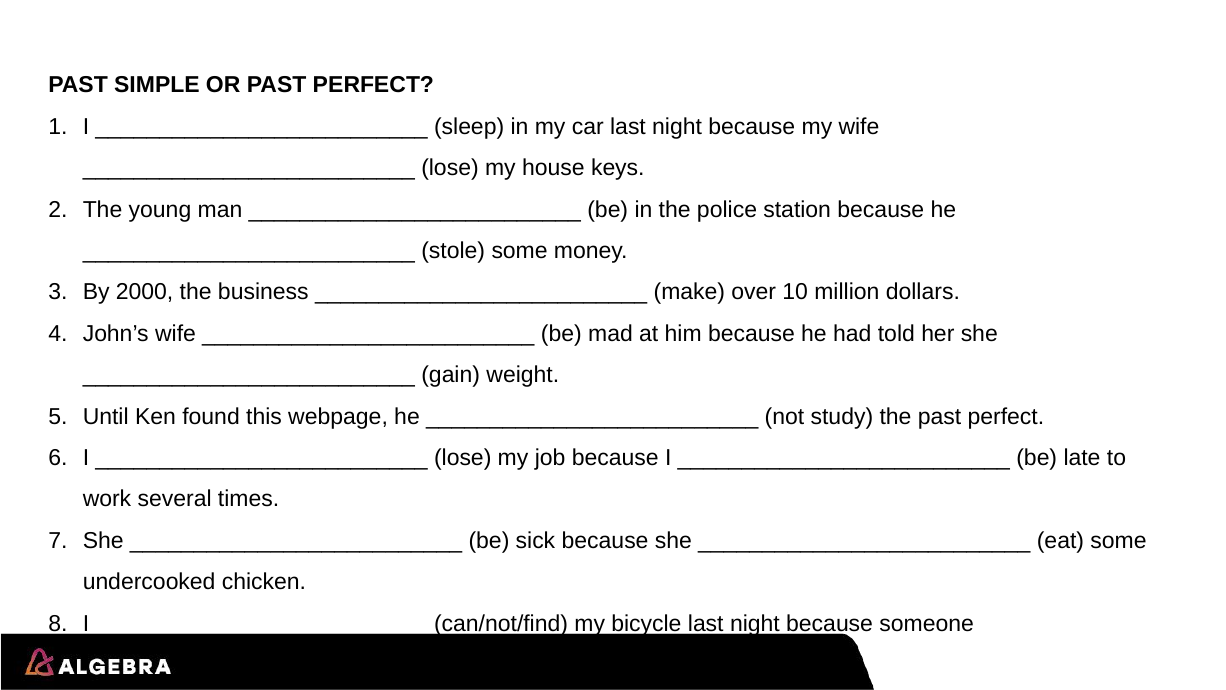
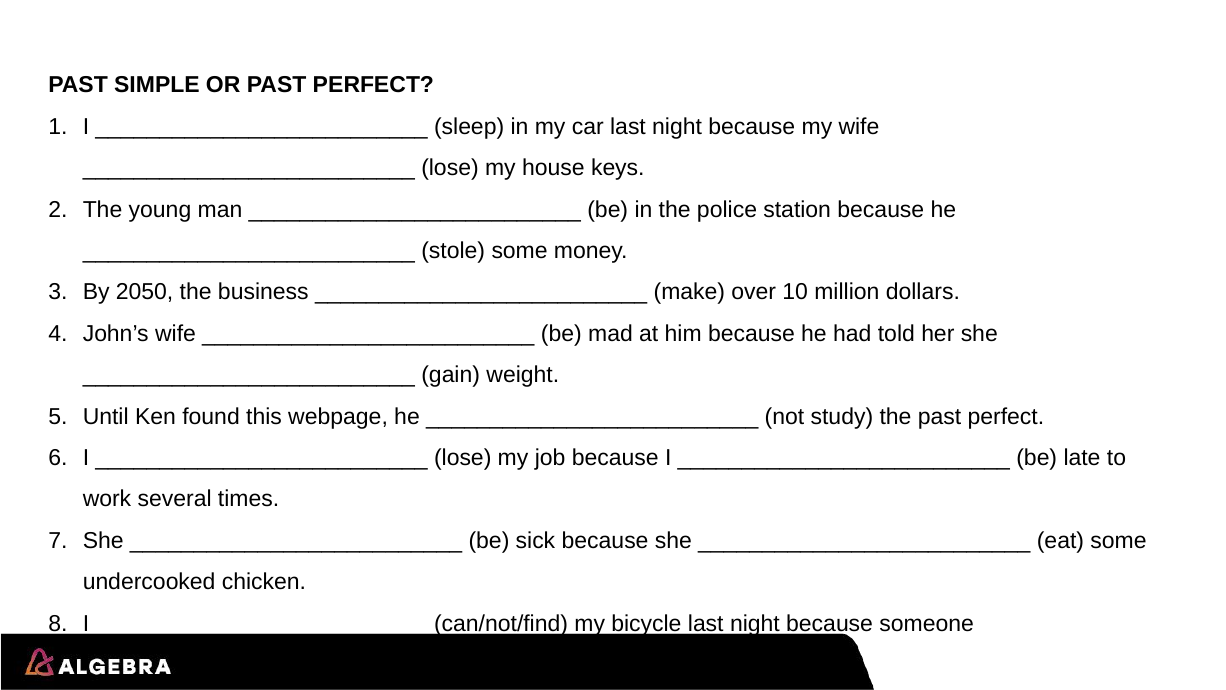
2000: 2000 -> 2050 (145, 292)
